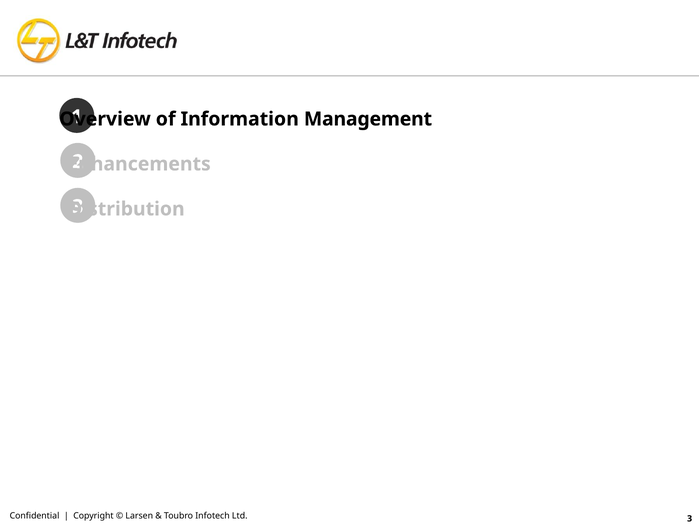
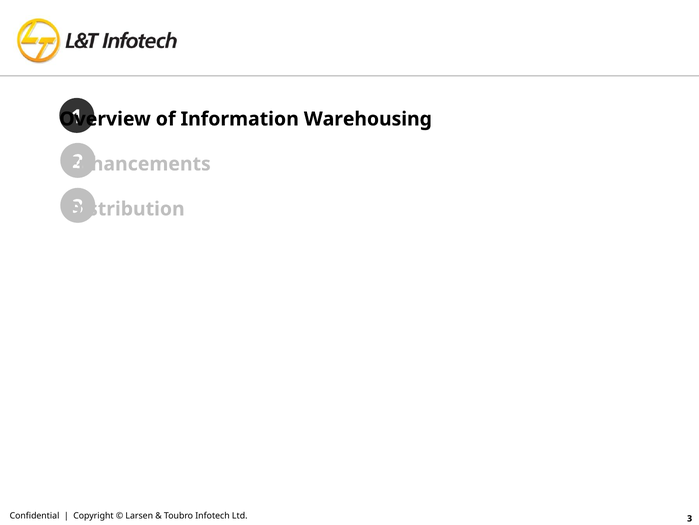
Management: Management -> Warehousing (368, 119)
